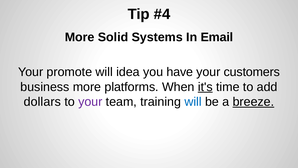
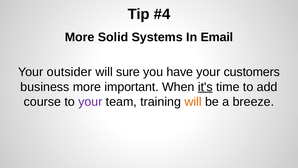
promote: promote -> outsider (69, 72)
idea: idea -> sure (128, 72)
platforms: platforms -> important (132, 87)
dollars: dollars -> course (42, 102)
will colour: blue -> orange (193, 102)
breeze underline: present -> none (253, 102)
